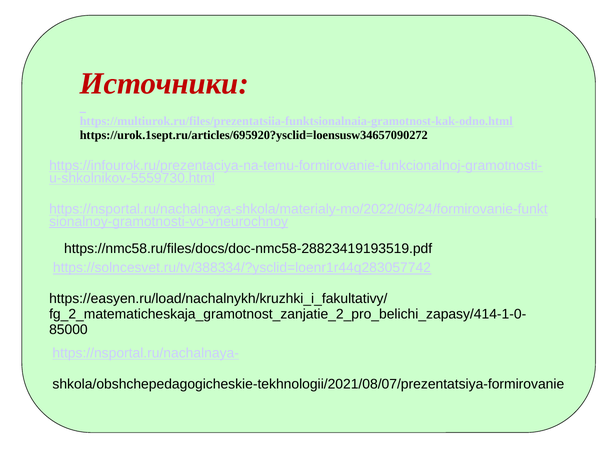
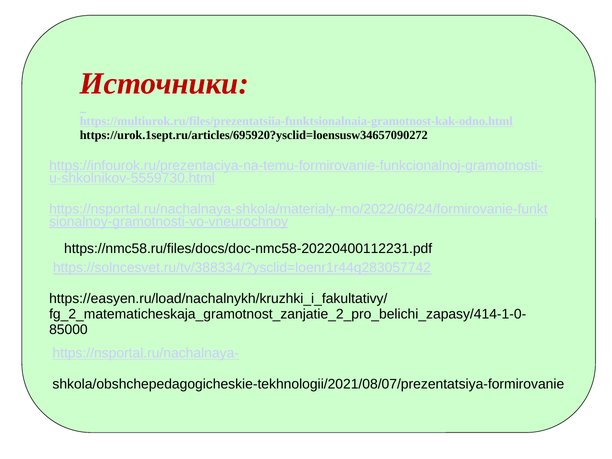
https://nmc58.ru/files/docs/doc-nmc58-28823419193519.pdf: https://nmc58.ru/files/docs/doc-nmc58-28823419193519.pdf -> https://nmc58.ru/files/docs/doc-nmc58-20220400112231.pdf (248, 249)
